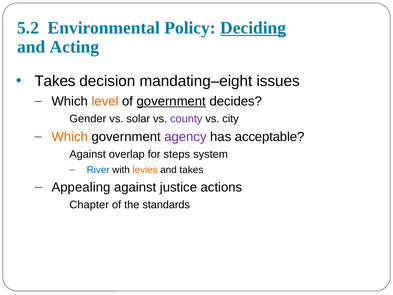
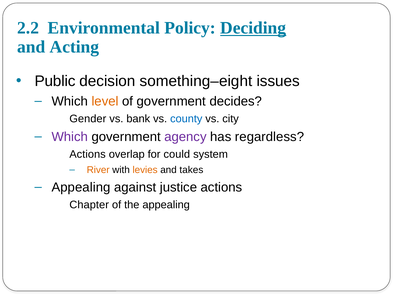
5.2: 5.2 -> 2.2 (28, 28)
Takes: Takes -> Public (55, 81)
mandating–eight: mandating–eight -> something–eight (196, 81)
government underline: present -> none (171, 101)
solar: solar -> bank (138, 119)
county colour: purple -> blue (186, 119)
Which colour: orange -> purple (70, 137)
acceptable: acceptable -> regardless (270, 137)
Against: Against -> Actions (88, 154)
steps: steps -> could (177, 154)
River colour: blue -> orange (98, 170)
the standards: standards -> appealing (166, 205)
